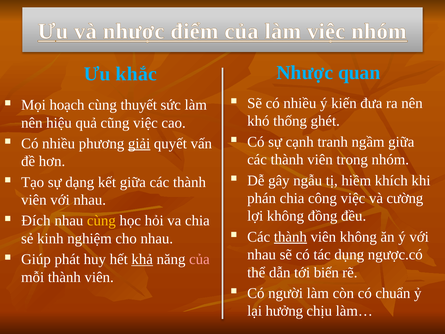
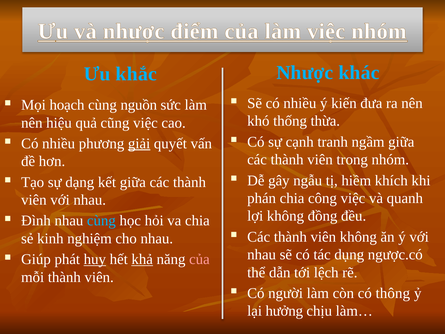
quan: quan -> khác (359, 73)
thuyết: thuyết -> nguồn (139, 105)
ghét: ghét -> thừa (325, 121)
cường: cường -> quanh (405, 198)
Đích: Đích -> Đình (36, 221)
cùng colour: yellow -> light blue (101, 221)
thành underline: present -> none (290, 237)
huy underline: none -> present (95, 259)
biến: biến -> lệch (326, 272)
chuẩn: chuẩn -> thông (393, 293)
